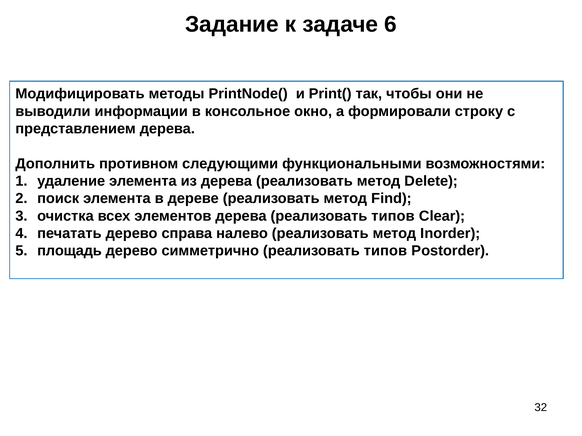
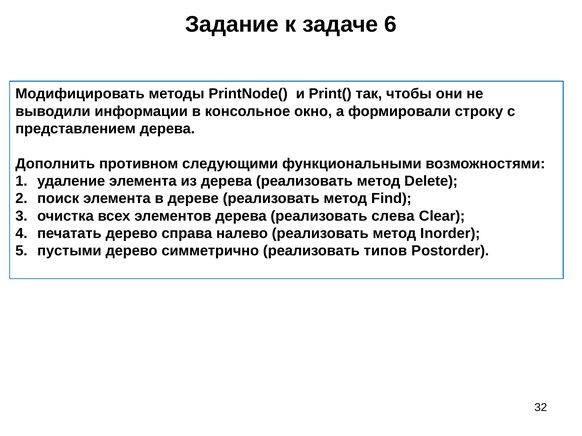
дерева реализовать типов: типов -> слева (393, 216)
площадь: площадь -> пустыми (69, 251)
